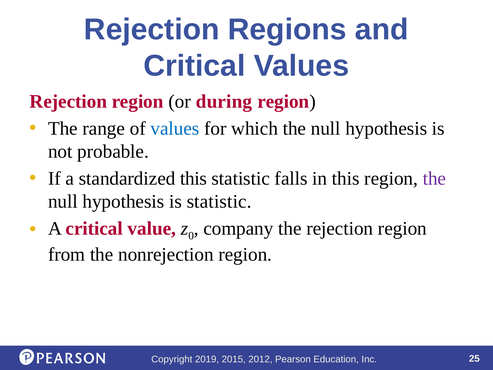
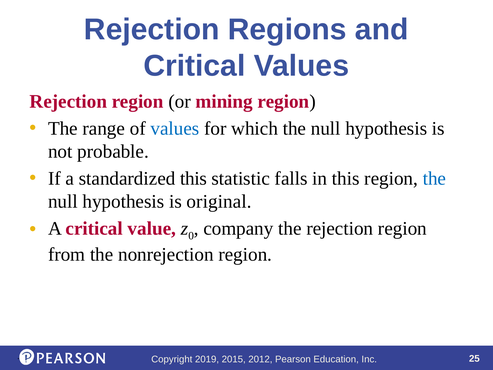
during: during -> mining (224, 102)
the colour: purple -> blue (434, 178)
is statistic: statistic -> original (219, 201)
